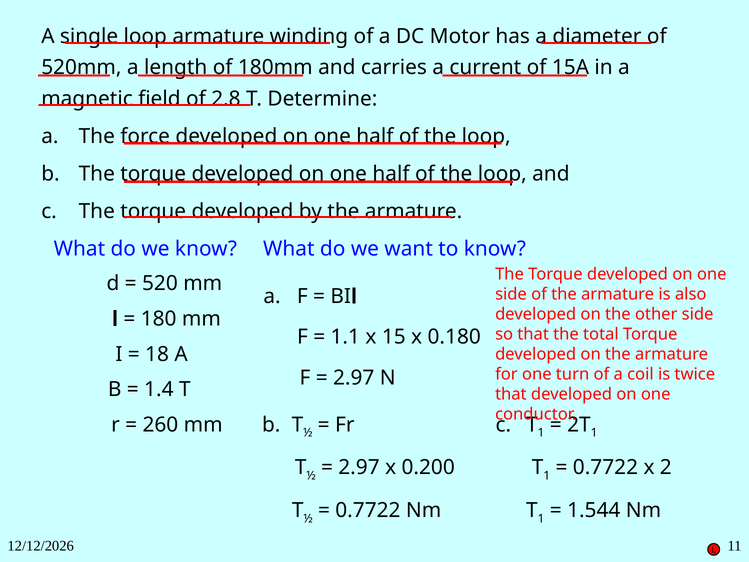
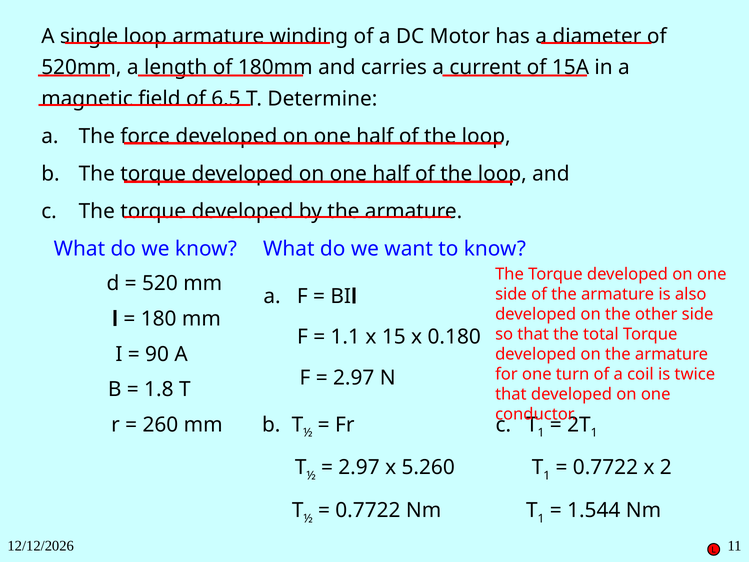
2.8: 2.8 -> 6.5 (226, 99)
18: 18 -> 90 (157, 354)
1.4: 1.4 -> 1.8 (159, 389)
0.200: 0.200 -> 5.260 (428, 467)
